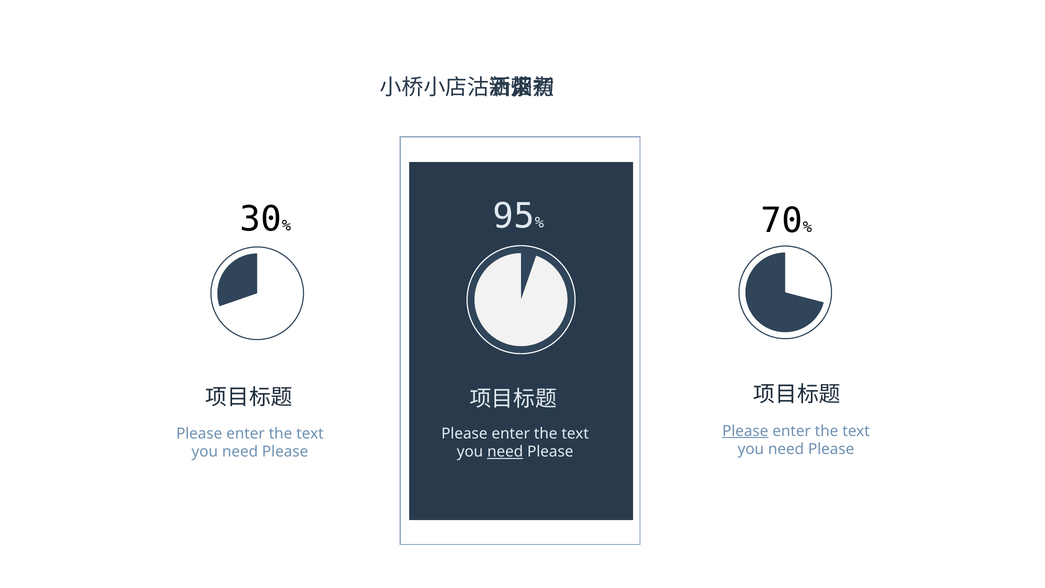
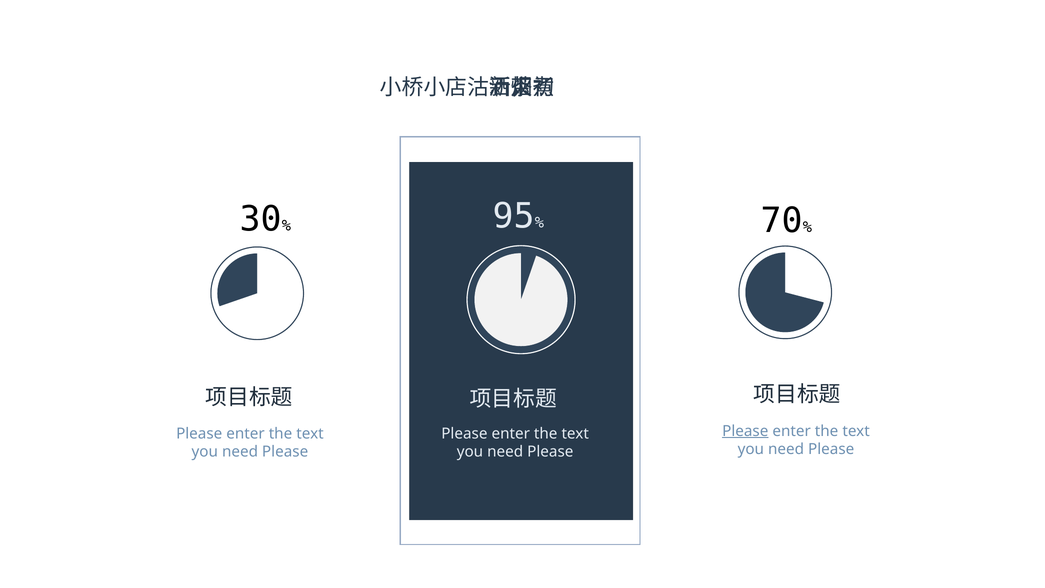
need underline: present -> none (505, 452)
